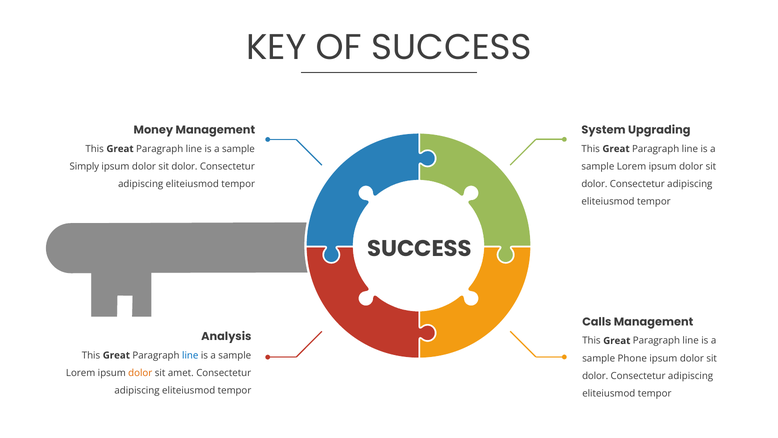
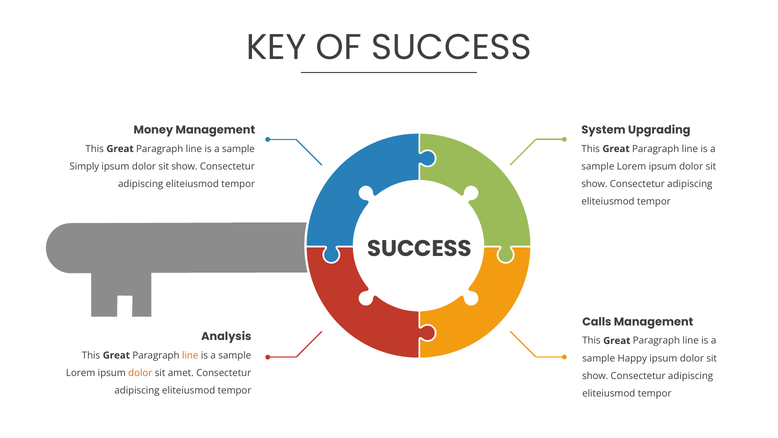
dolor: dolor -> show (184, 166)
dolor: dolor -> show (594, 184)
line colour: blue -> orange (190, 355)
Phone: Phone -> Happy (632, 358)
dolor: dolor -> show (595, 375)
